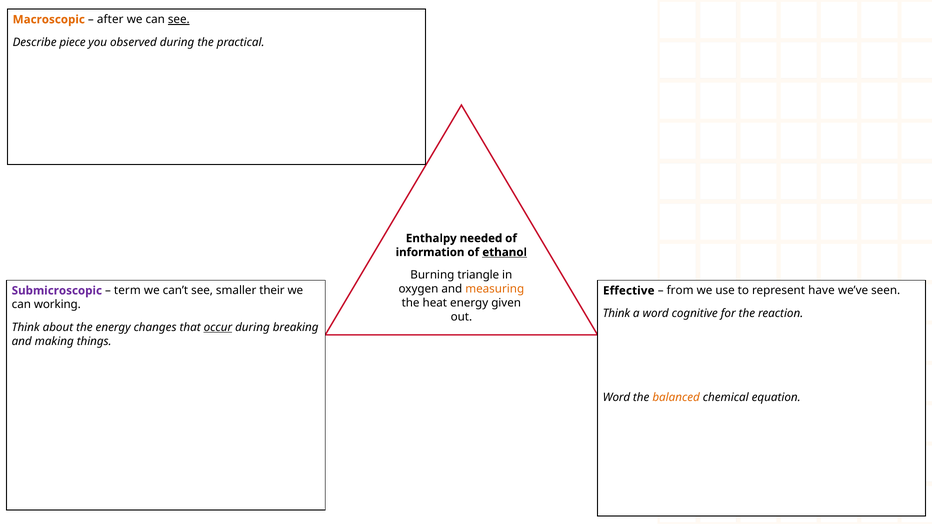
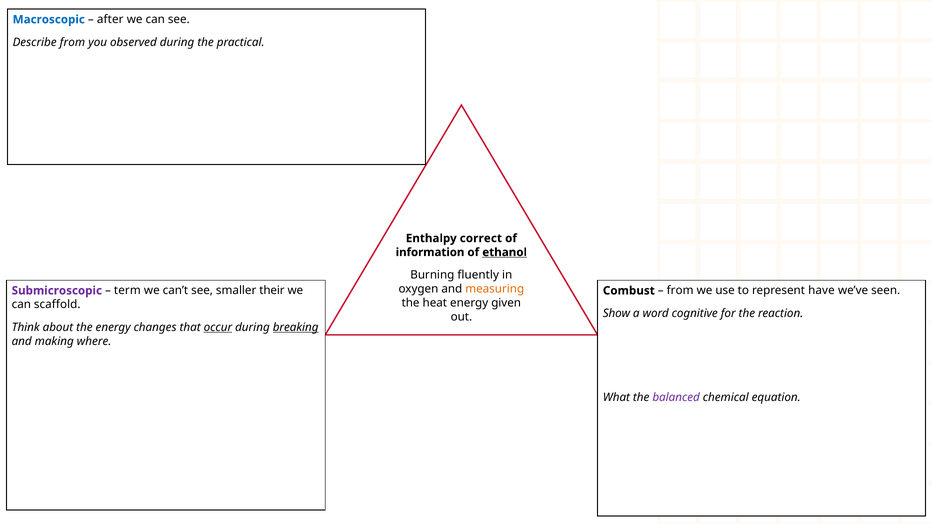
Macroscopic colour: orange -> blue (49, 19)
see underline: present -> none (179, 19)
Describe piece: piece -> from (72, 42)
needed: needed -> correct (481, 238)
triangle: triangle -> fluently (478, 275)
Effective: Effective -> Combust (629, 291)
working: working -> scaffold (57, 305)
Think: Think -> Show (616, 314)
breaking underline: none -> present (296, 327)
things: things -> where (94, 341)
Word: Word -> What (616, 397)
balanced colour: orange -> purple (676, 397)
